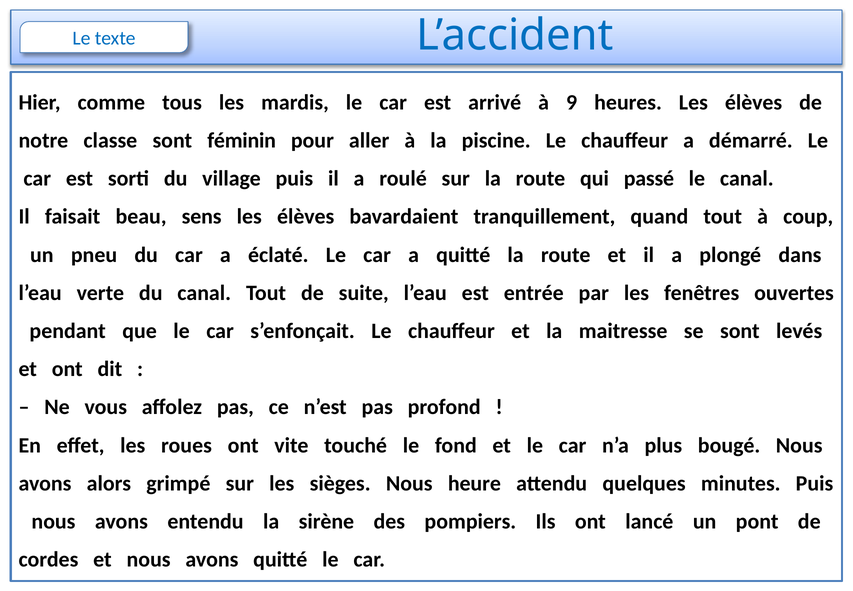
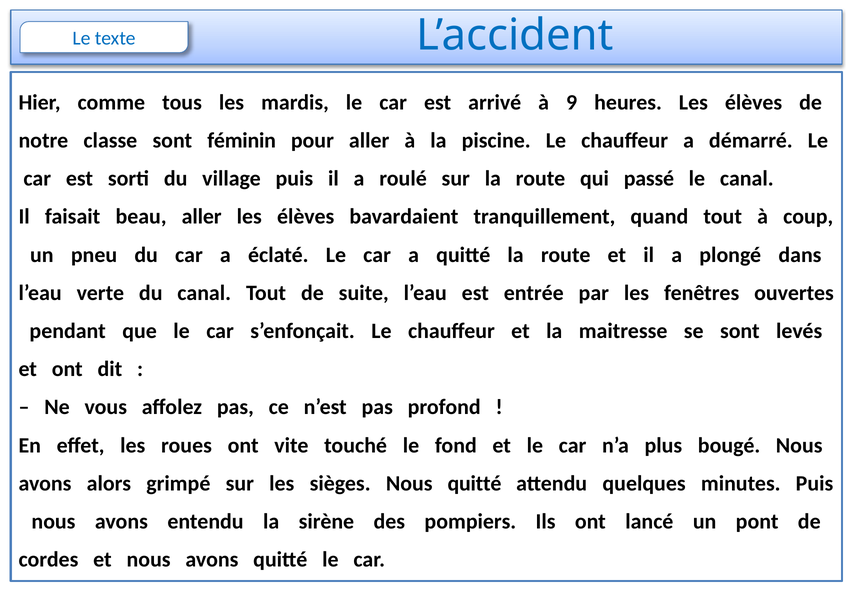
beau sens: sens -> aller (202, 217)
Nous heure: heure -> quitté (474, 483)
